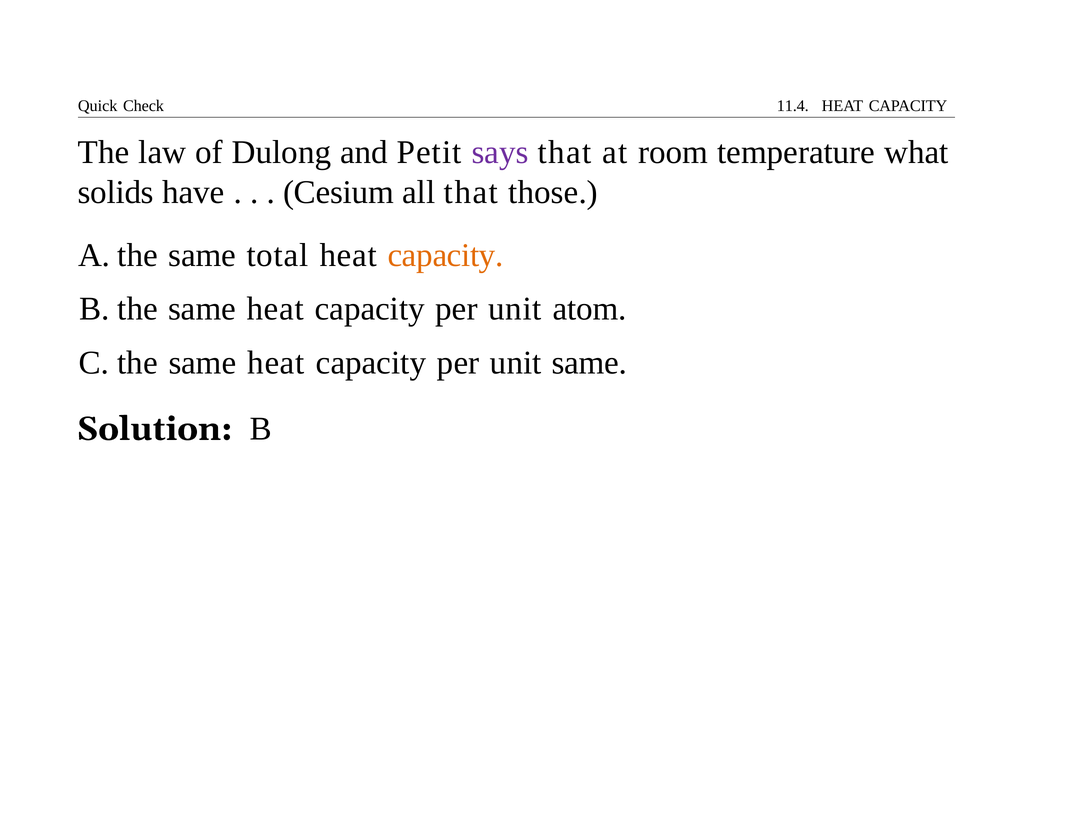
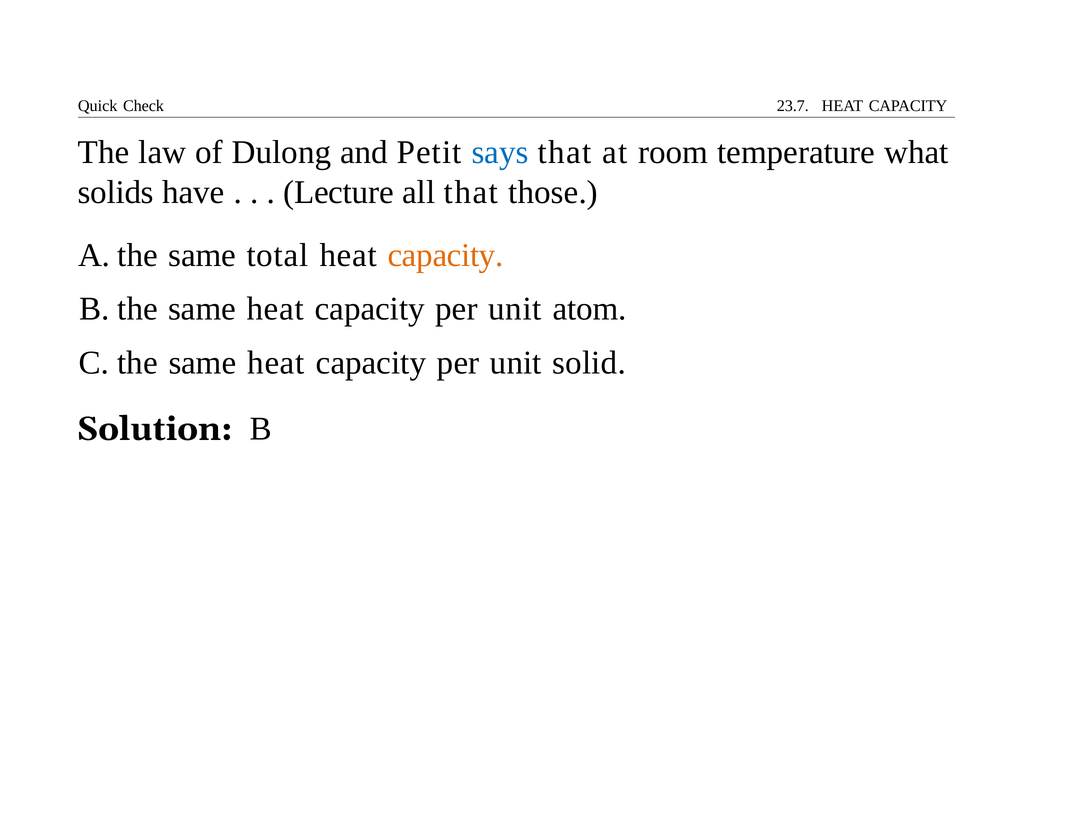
11.4: 11.4 -> 23.7 (793, 106)
says colour: purple -> blue (500, 152)
Cesium: Cesium -> Lecture (338, 193)
unit same: same -> solid (589, 363)
